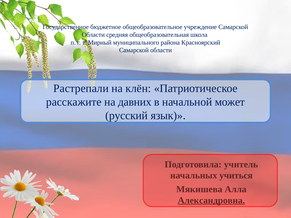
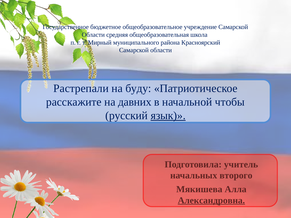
клён: клён -> буду (138, 89)
может: может -> чтобы (230, 102)
язык underline: none -> present (168, 116)
учиться: учиться -> второго (236, 176)
